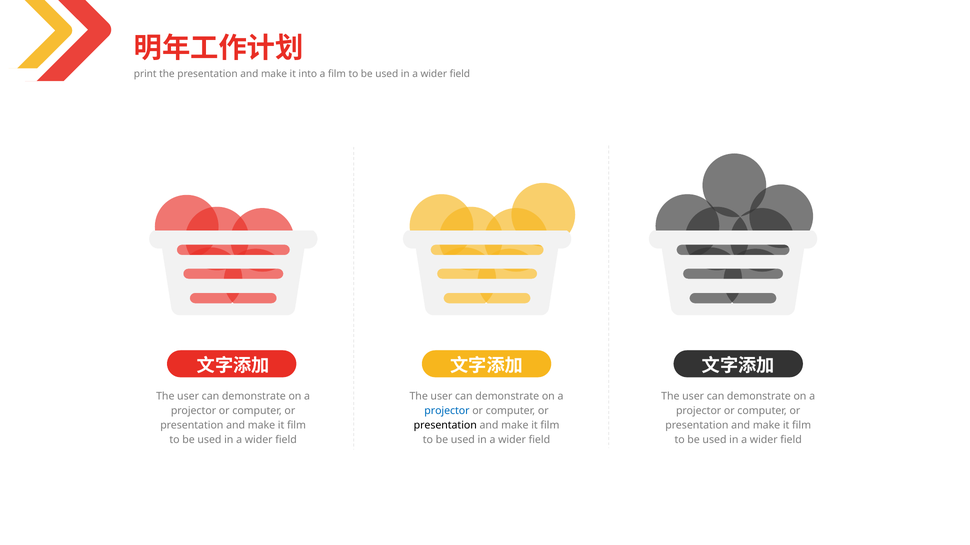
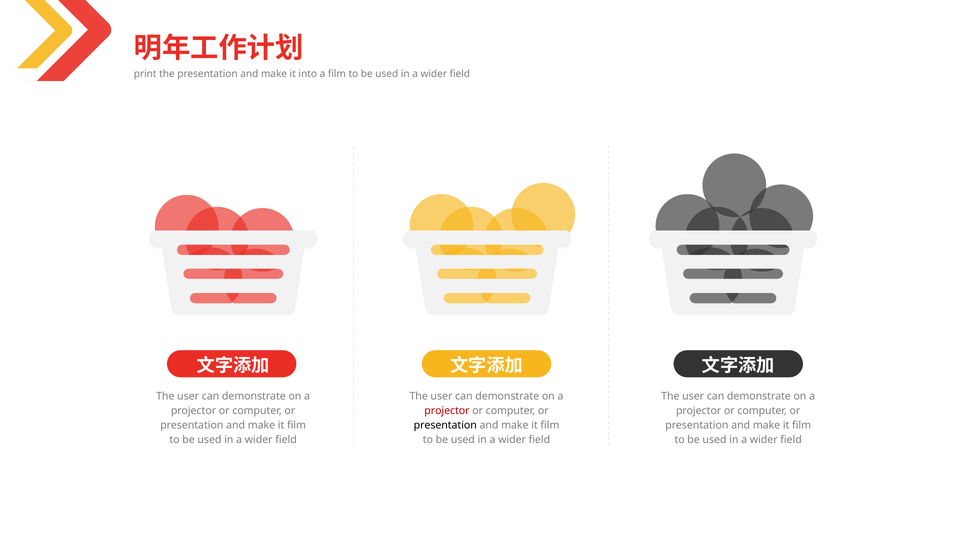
projector colour: blue -> red (447, 411)
